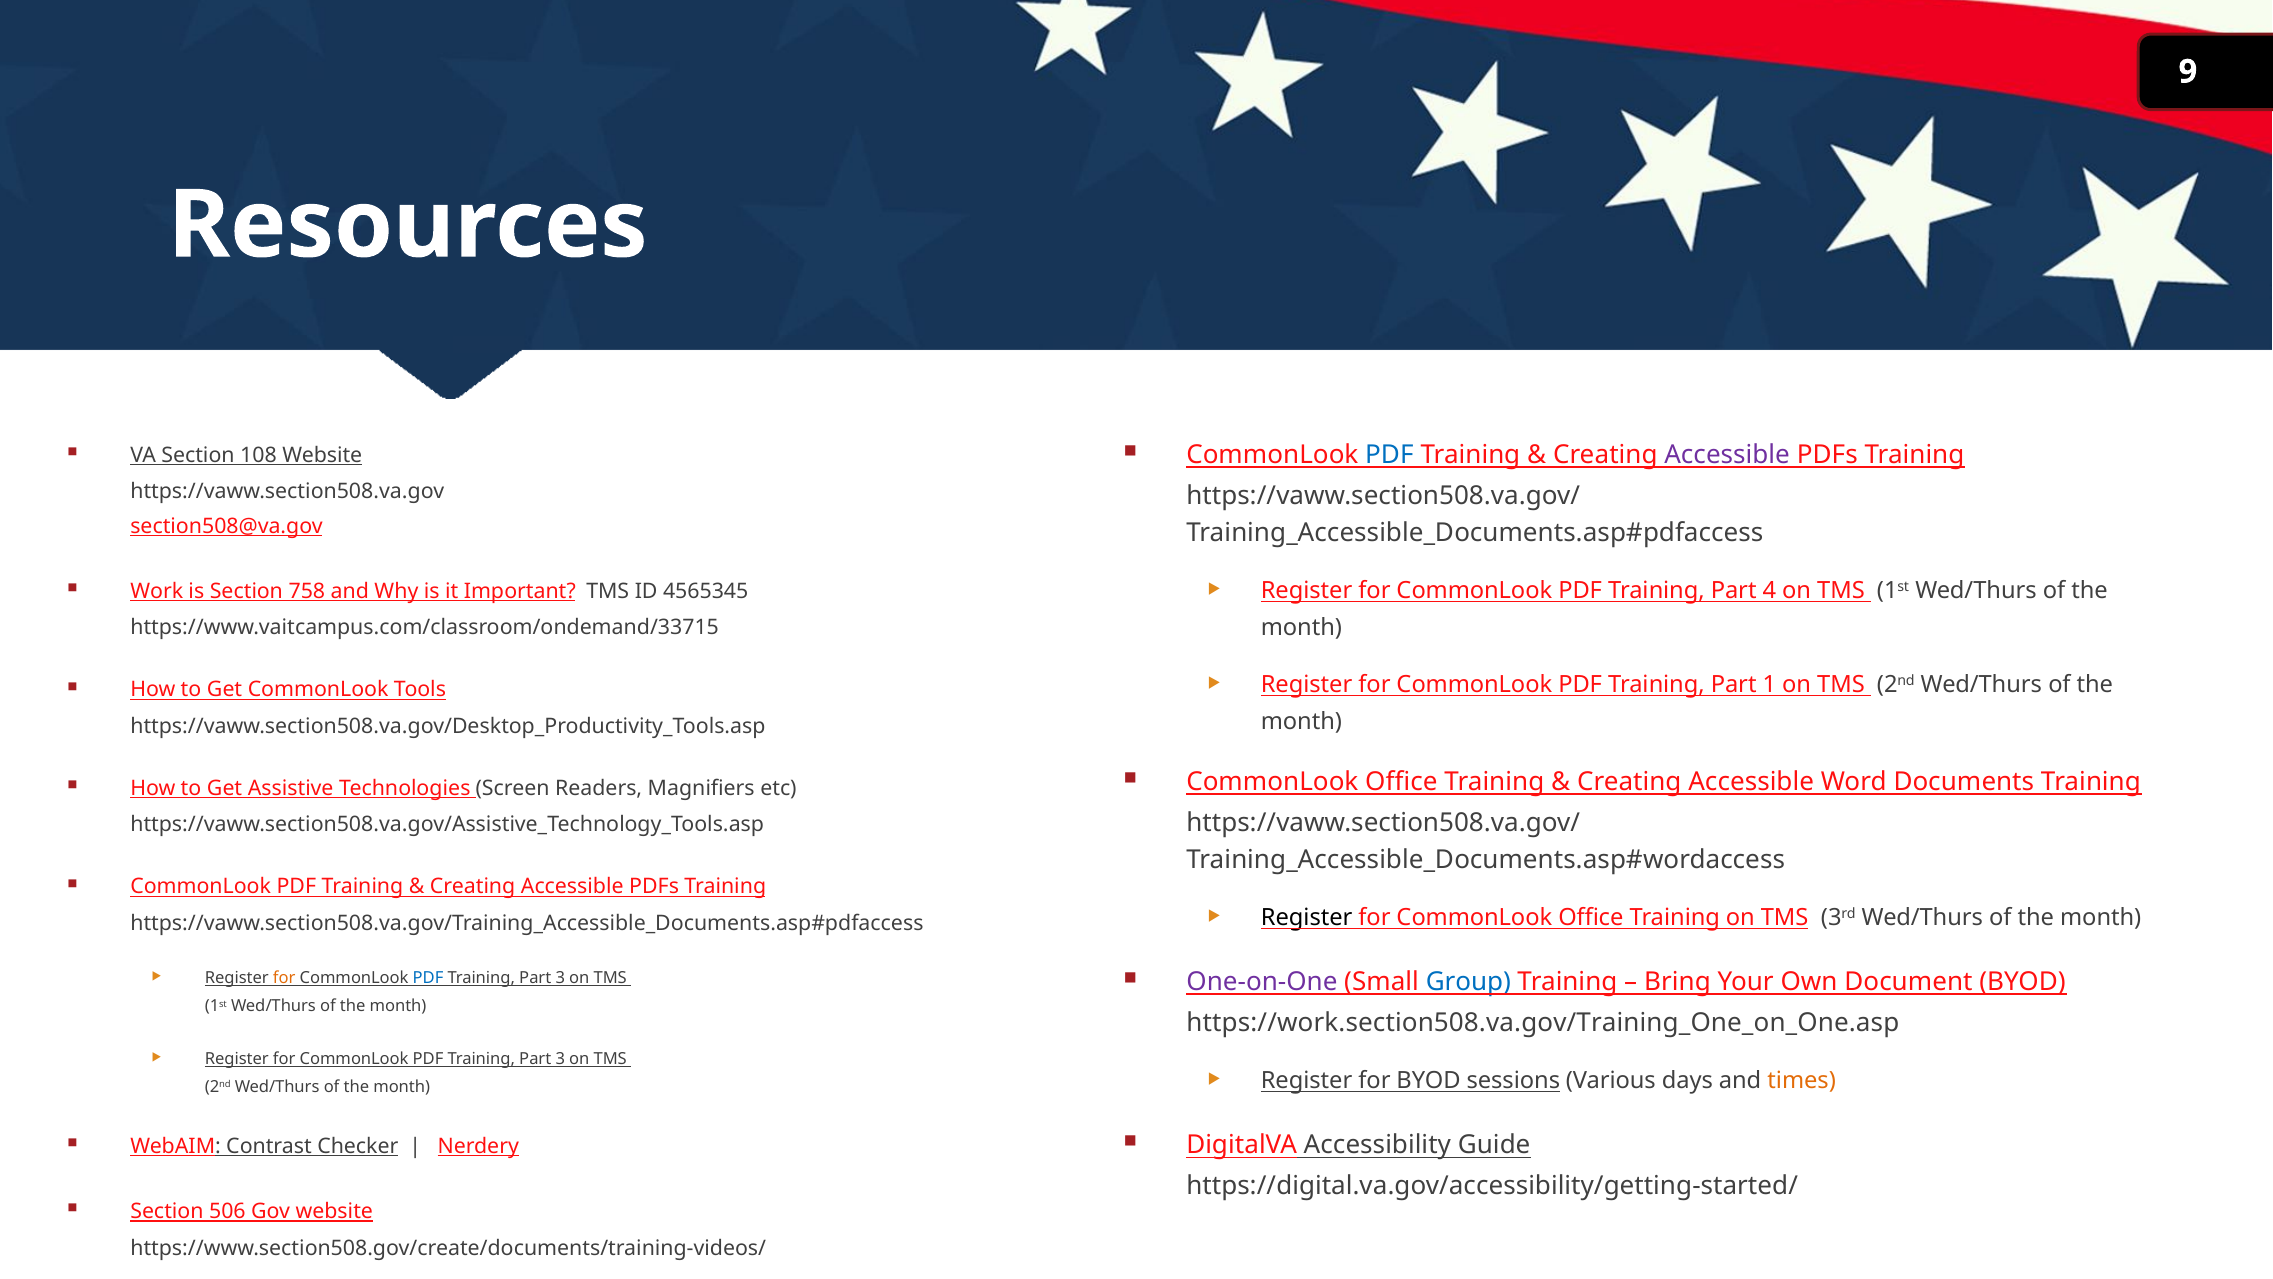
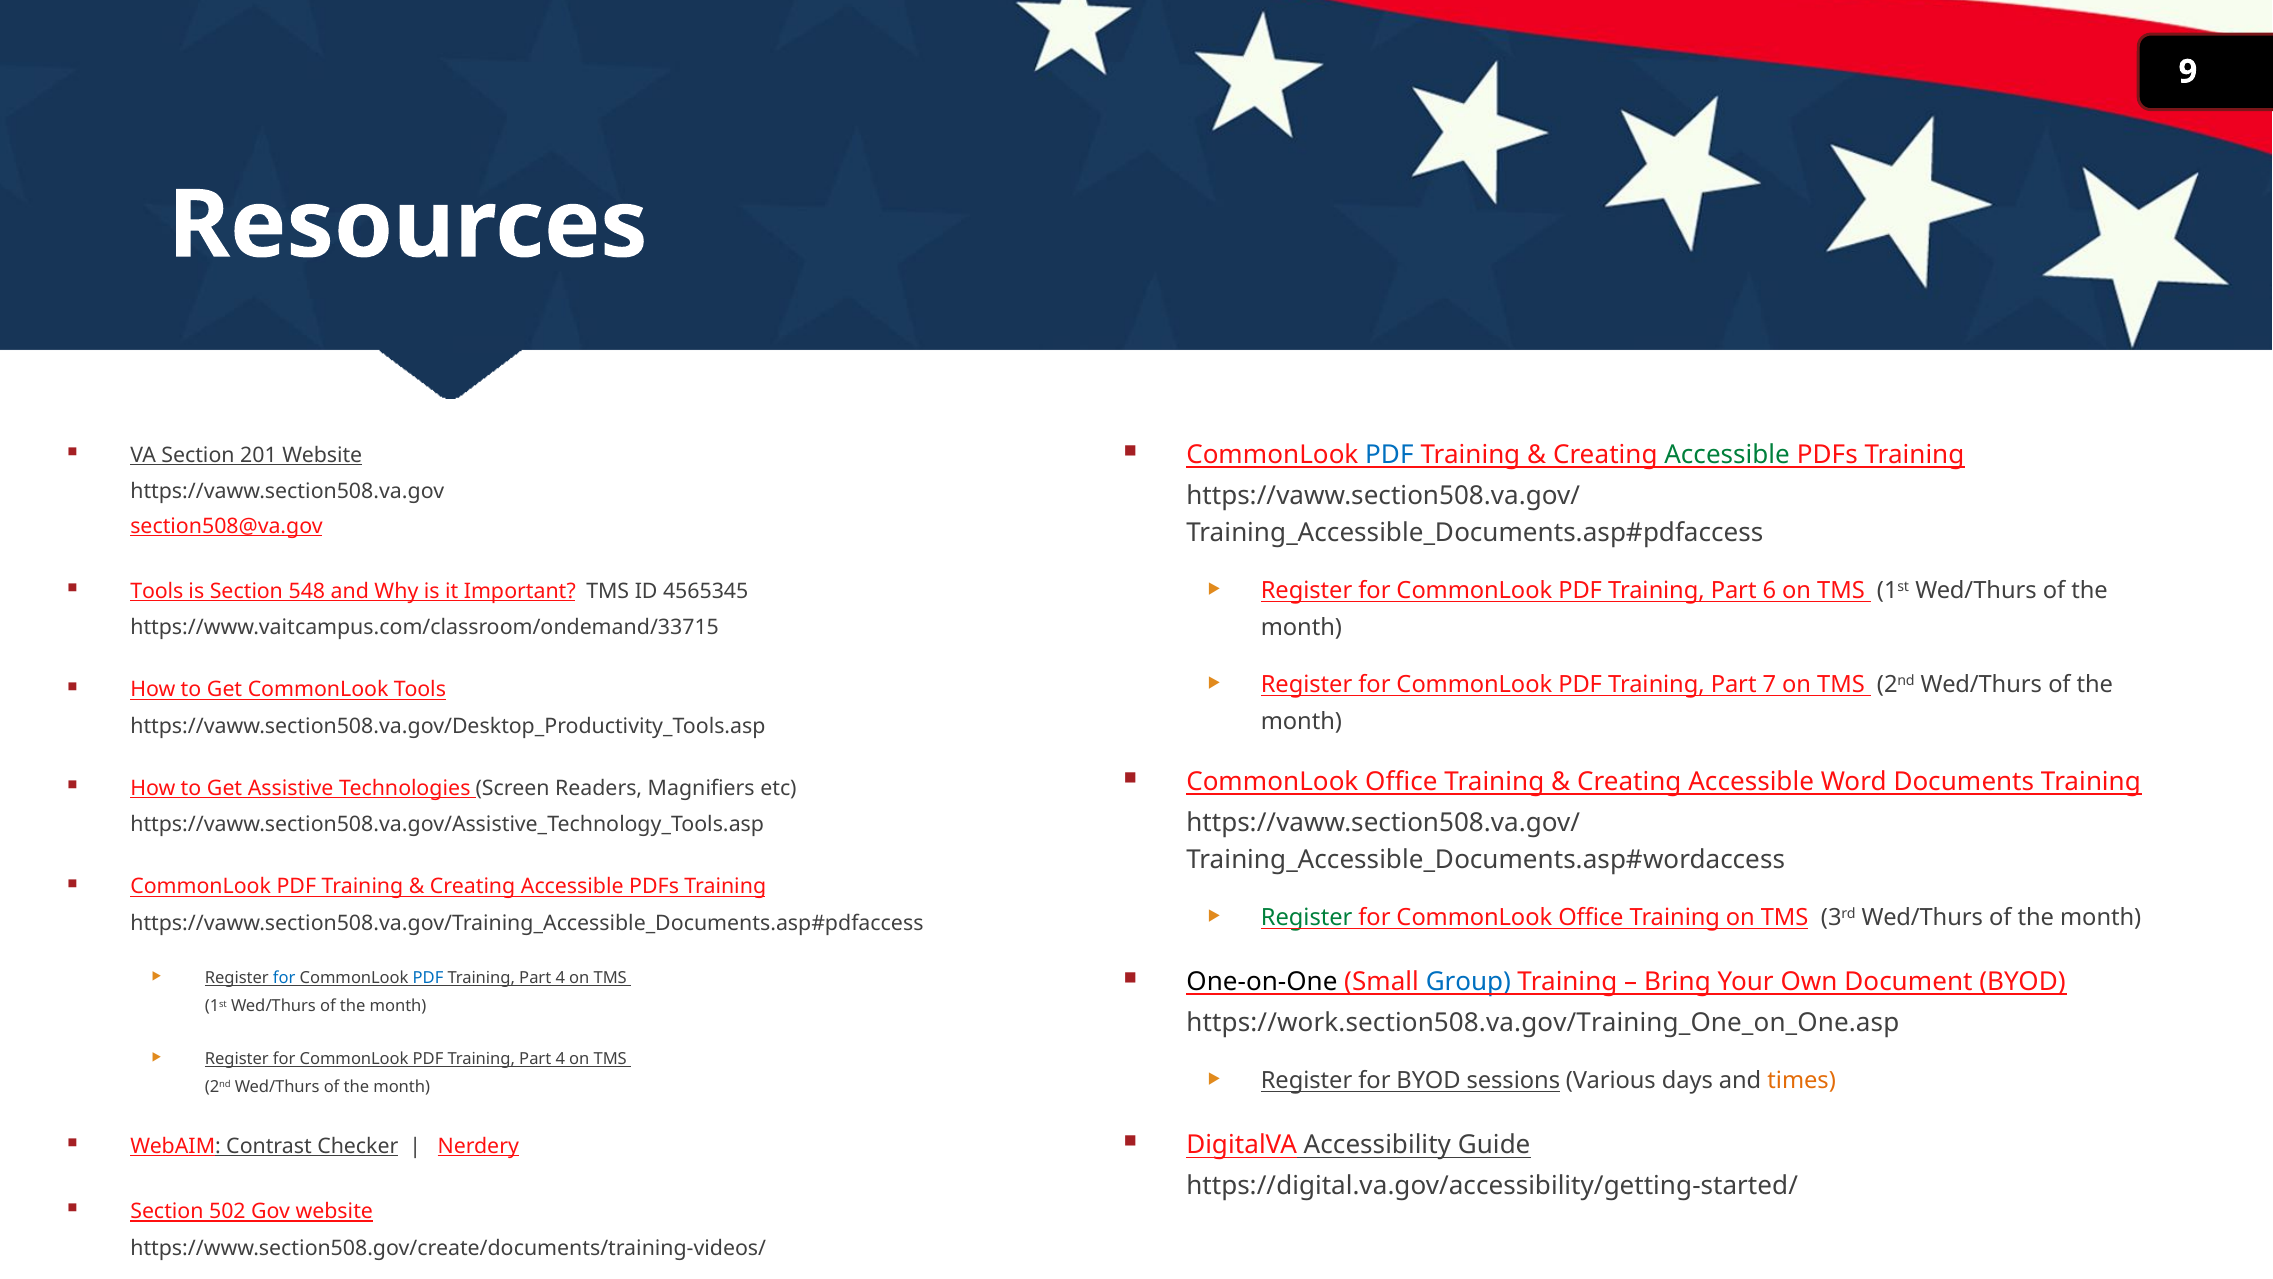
Accessible colour: purple -> green (1727, 455)
108: 108 -> 201 (259, 455)
Work: Work -> Tools (157, 591)
758: 758 -> 548 (307, 591)
4: 4 -> 6 (1769, 591)
1: 1 -> 7 (1769, 684)
Register colour: black -> green (1307, 917)
One-on-One colour: purple -> black (1262, 982)
for colour: orange -> blue (284, 978)
3: 3 -> 4 (560, 978)
3: 3 -> 4 (560, 1058)
506: 506 -> 502 (227, 1211)
